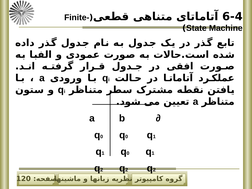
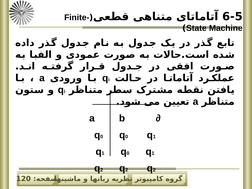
6-4: 6-4 -> 6-5 (232, 17)
